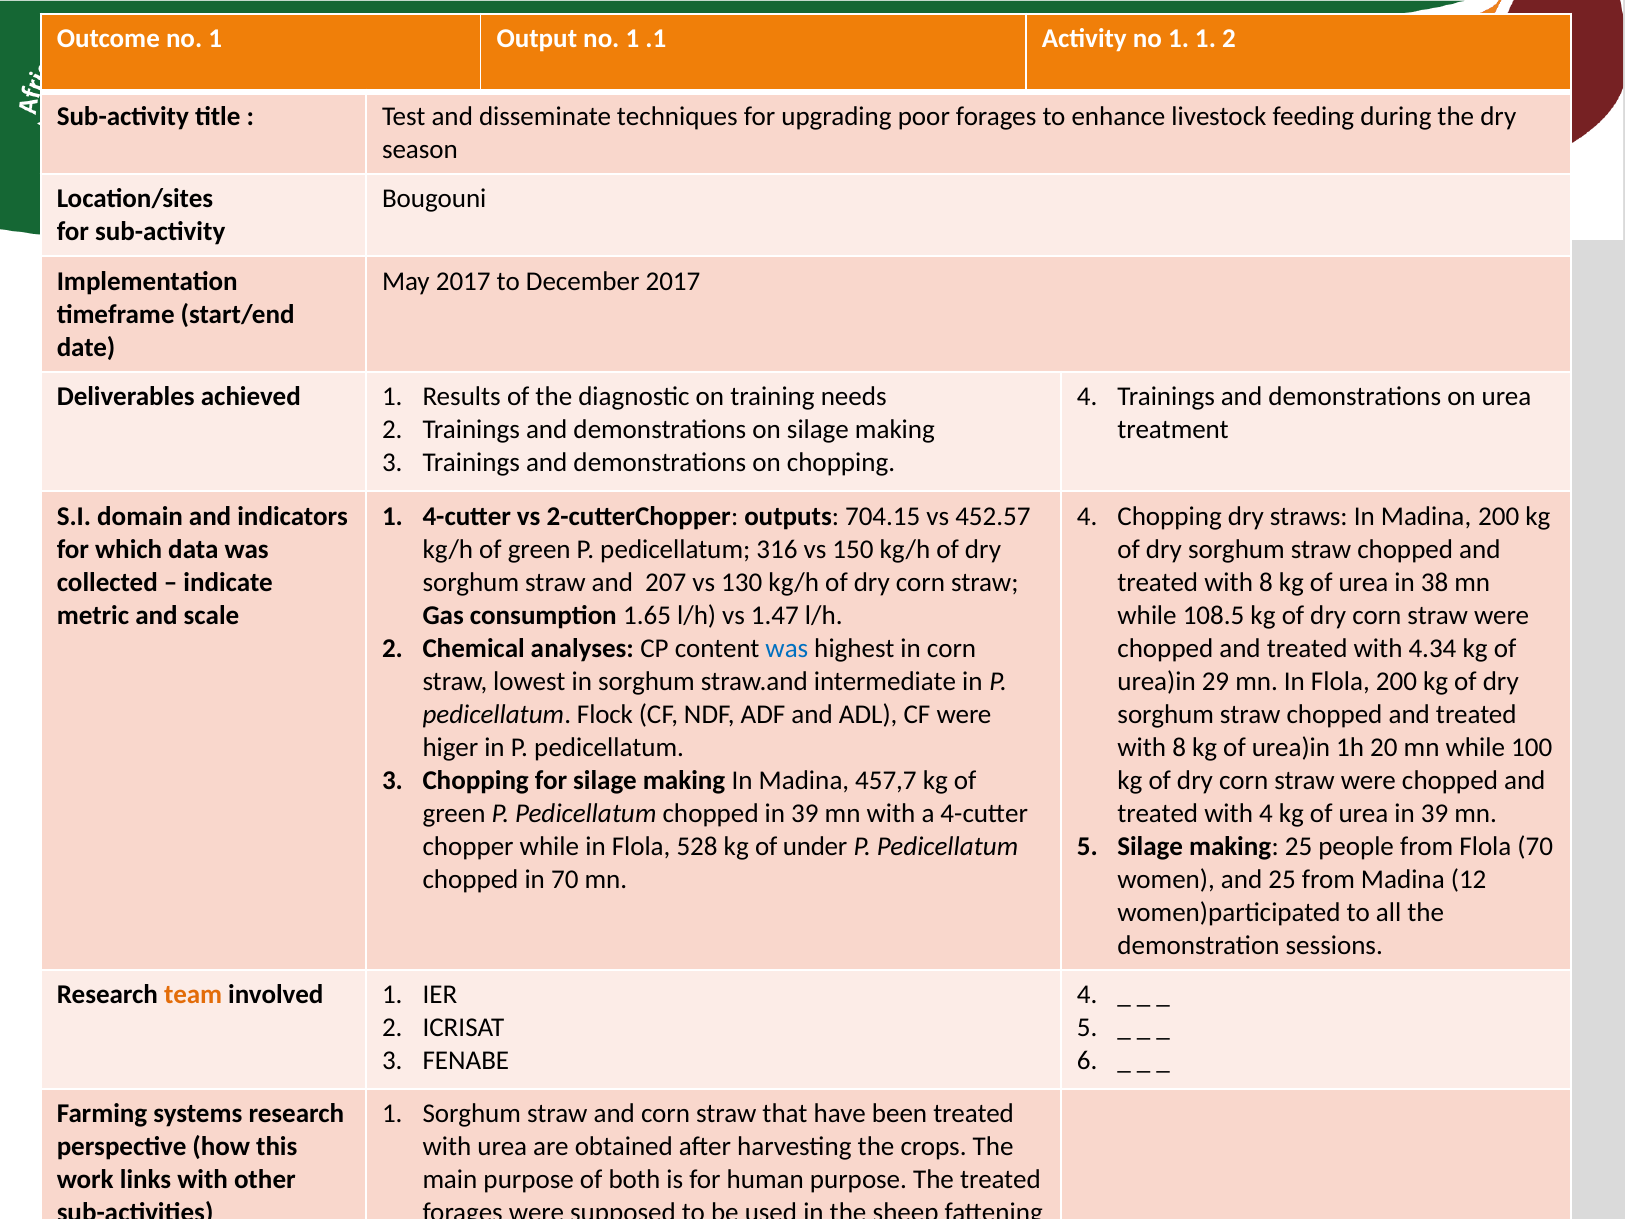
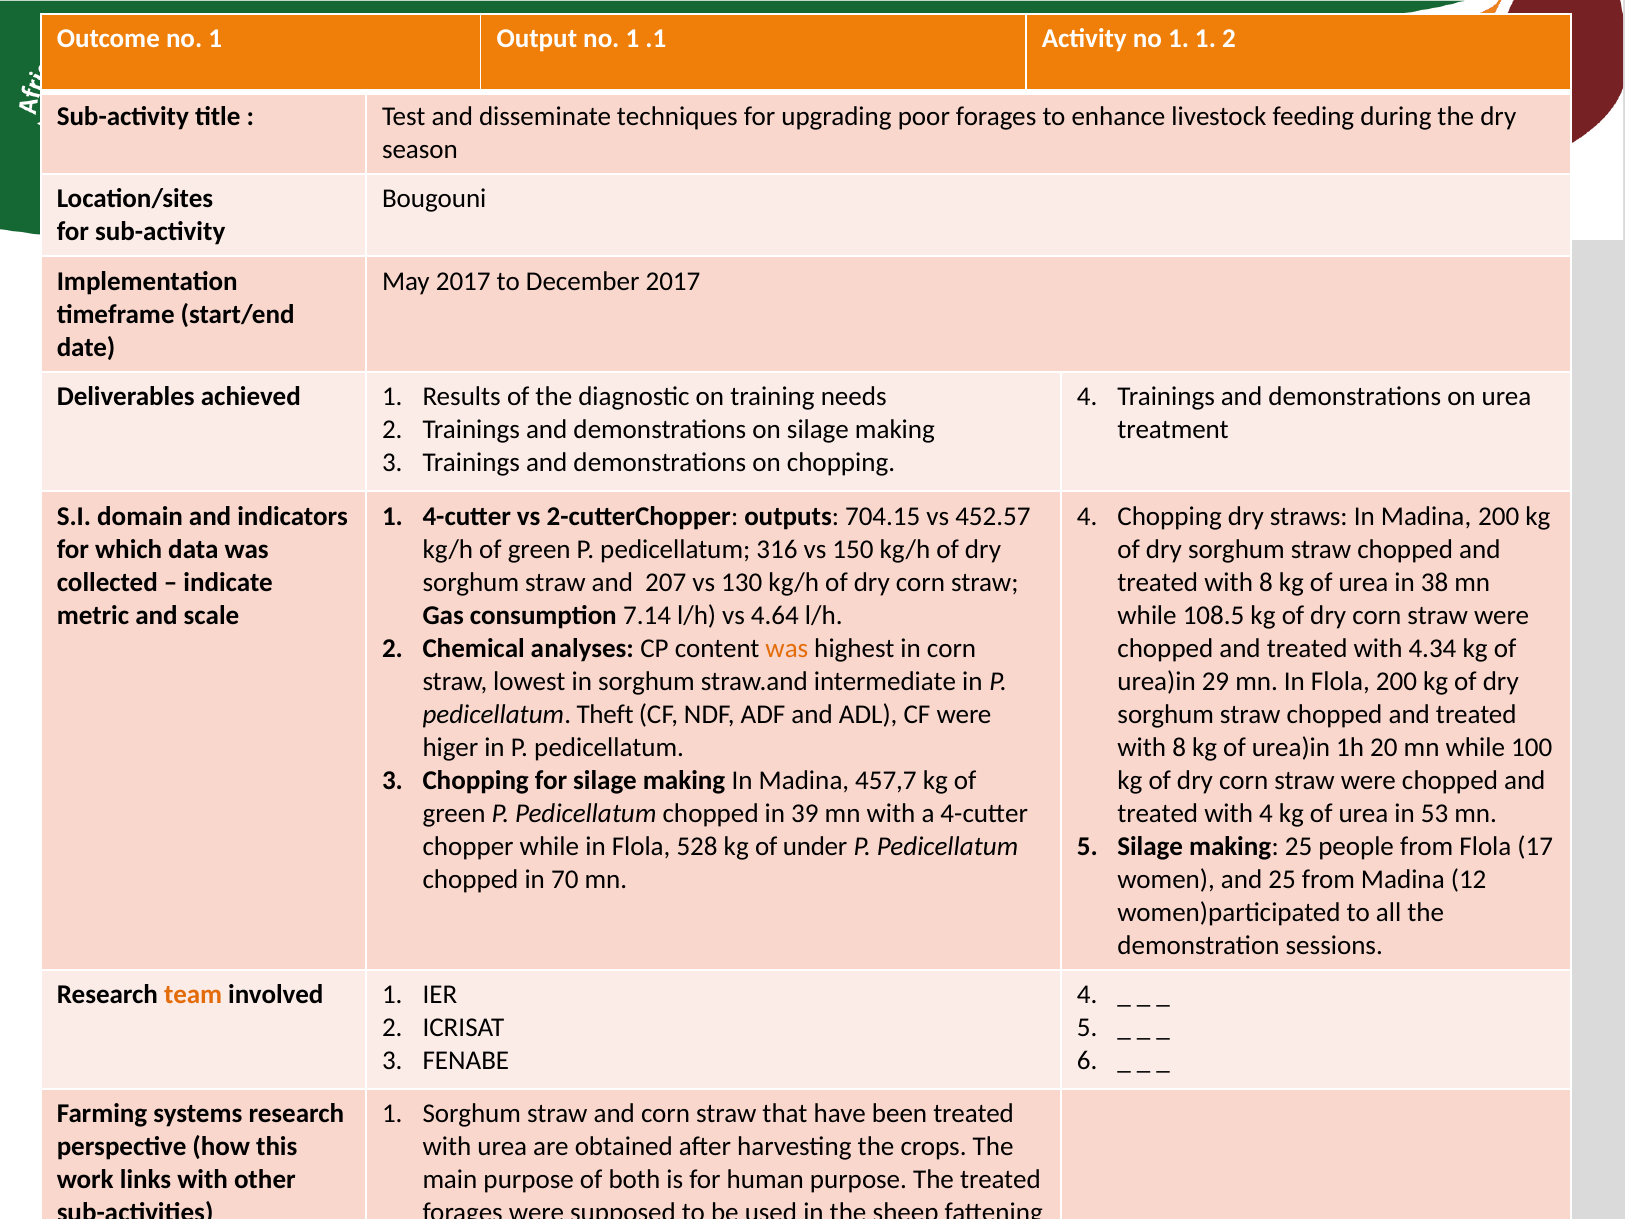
1.65: 1.65 -> 7.14 (647, 615)
1.47: 1.47 -> 4.64 (775, 615)
was colour: blue -> orange (787, 648)
Flock: Flock -> Theft (605, 714)
urea in 39: 39 -> 53 (1435, 813)
Flola 70: 70 -> 17 (1535, 846)
